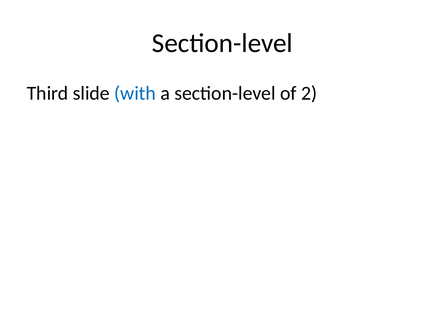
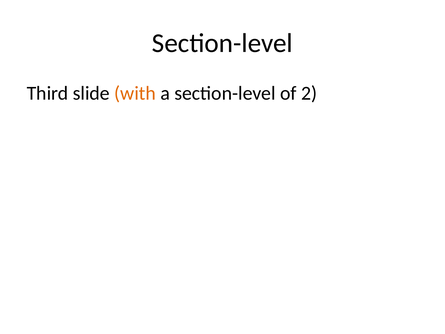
with colour: blue -> orange (135, 93)
